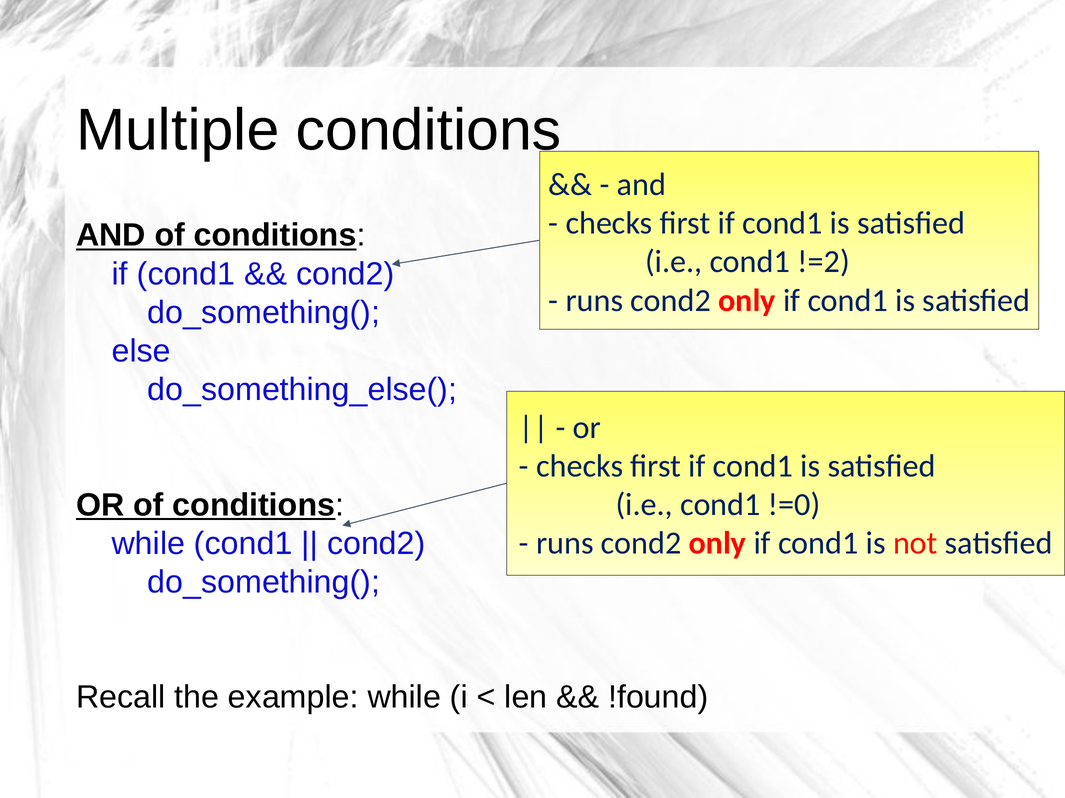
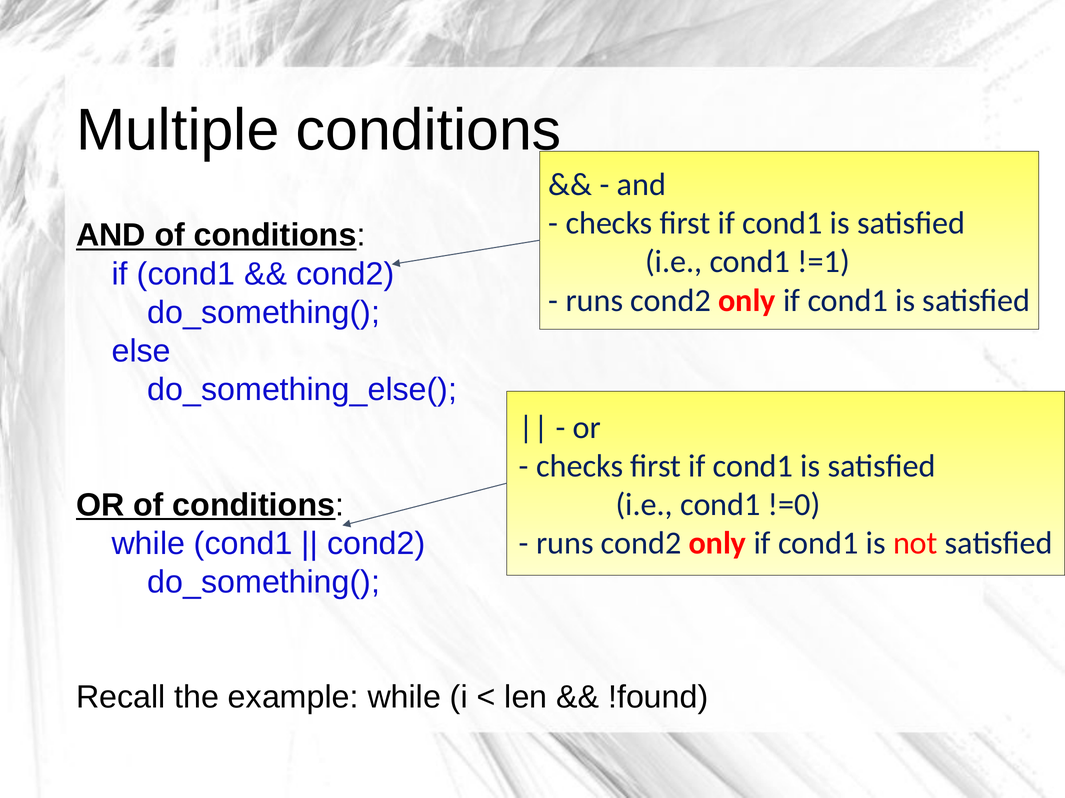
!=2: !=2 -> !=1 (824, 262)
